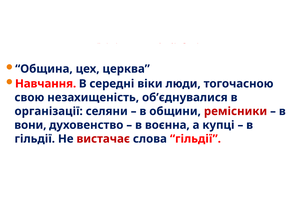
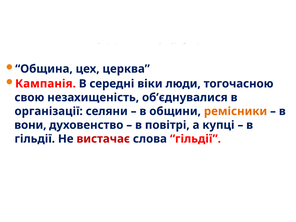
Навчання: Навчання -> Кампанія (46, 84)
ремісники colour: red -> orange (236, 111)
воєнна: воєнна -> повітрі (167, 125)
